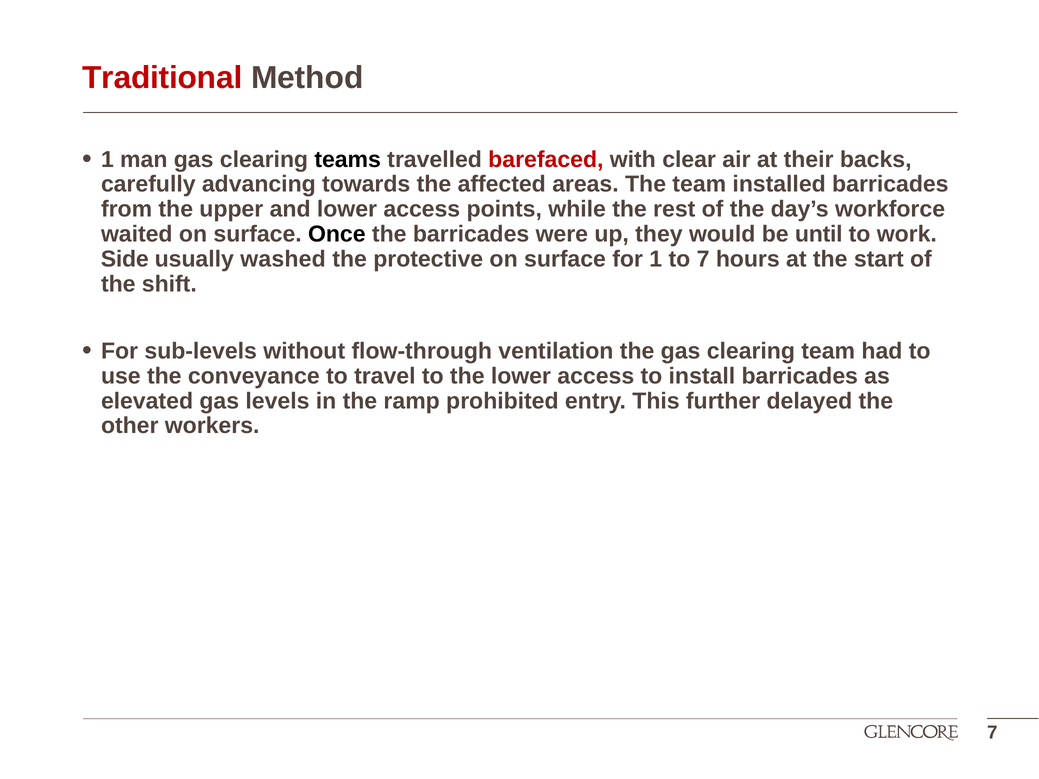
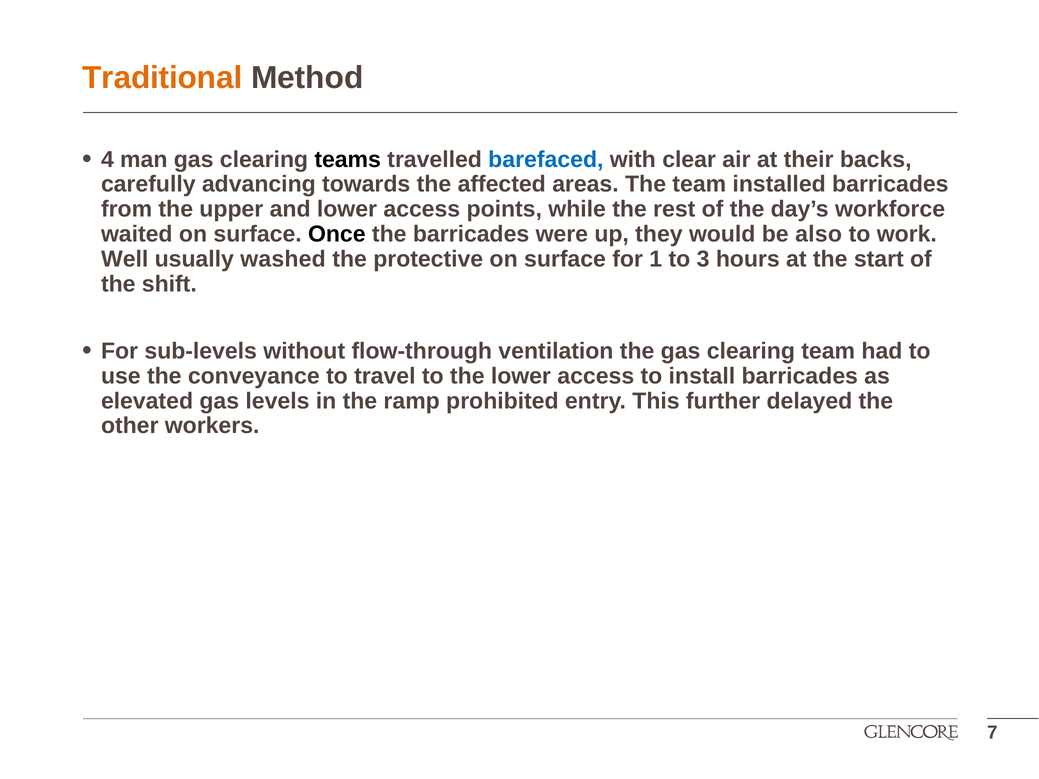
Traditional colour: red -> orange (162, 78)
1: 1 -> 4 (107, 159)
barefaced colour: red -> blue (546, 159)
until: until -> also (819, 234)
Side: Side -> Well (125, 259)
to 7: 7 -> 3 (703, 259)
